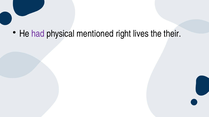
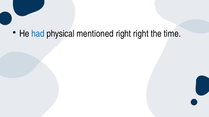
had colour: purple -> blue (38, 34)
right lives: lives -> right (141, 34)
their: their -> time (172, 34)
